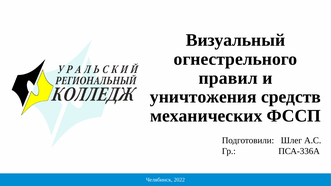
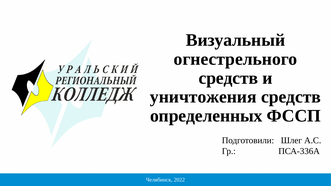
правил: правил -> средств (228, 78)
механических: механических -> определенных (206, 116)
